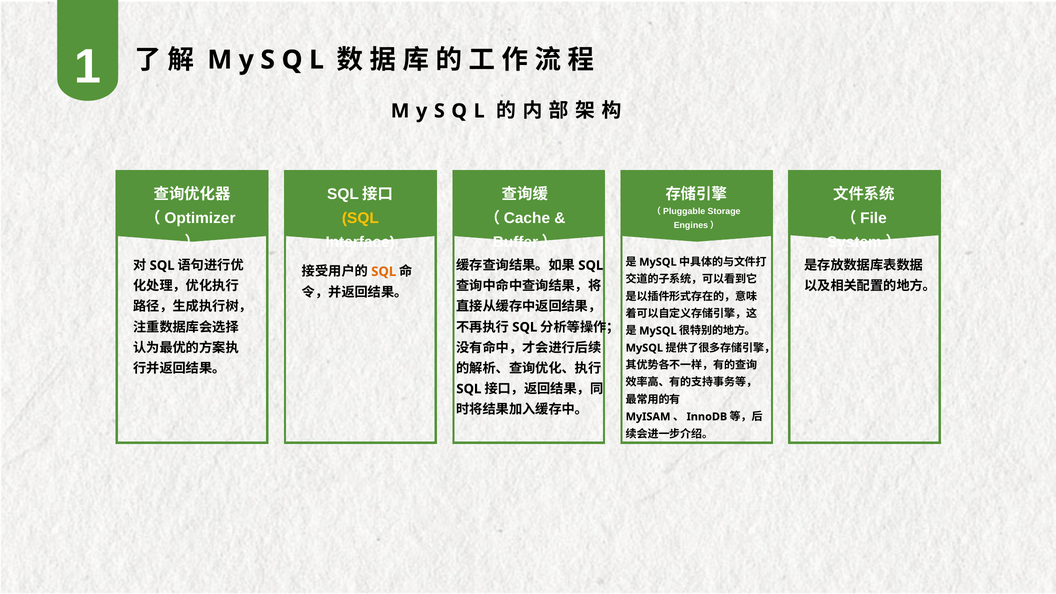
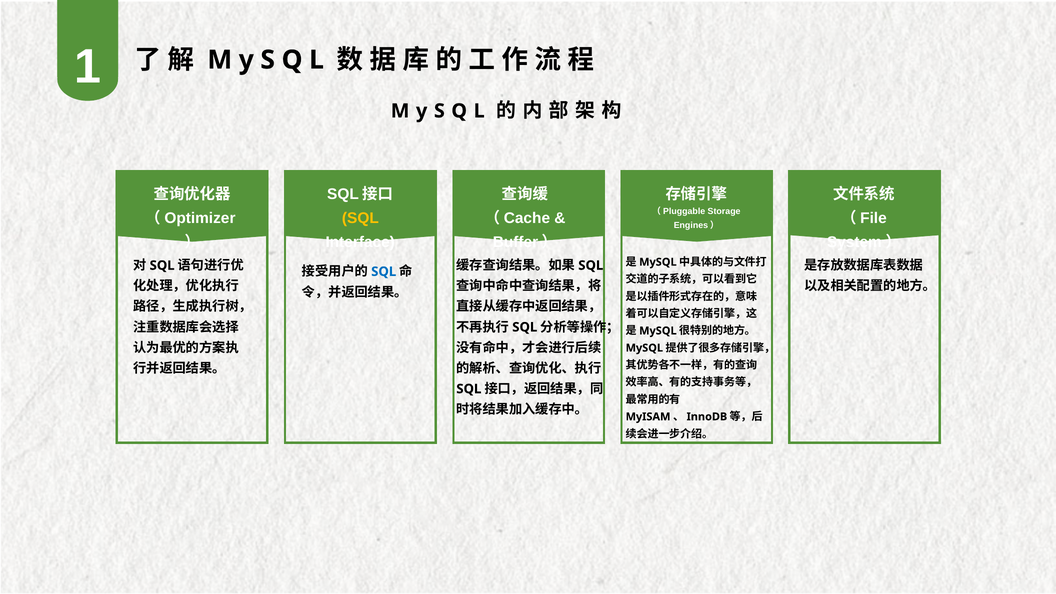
SQL colour: orange -> blue (384, 272)
